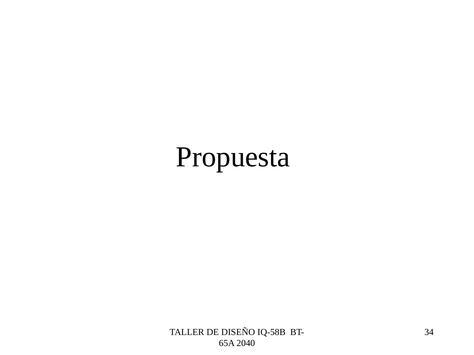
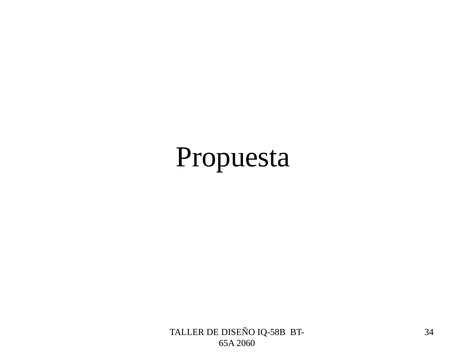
2040: 2040 -> 2060 (246, 344)
